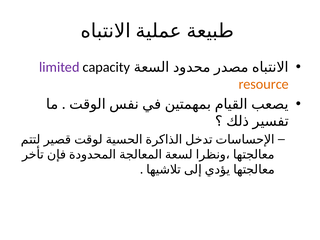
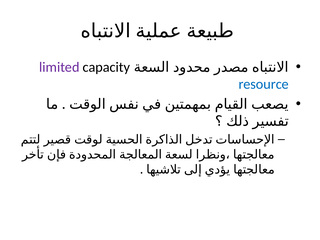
resource colour: orange -> blue (264, 84)
